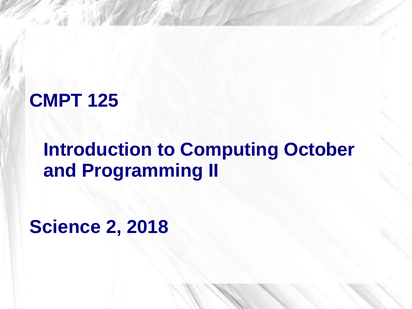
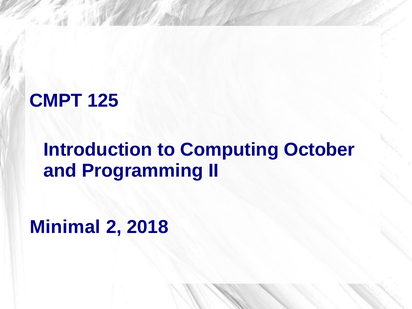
Science: Science -> Minimal (65, 227)
